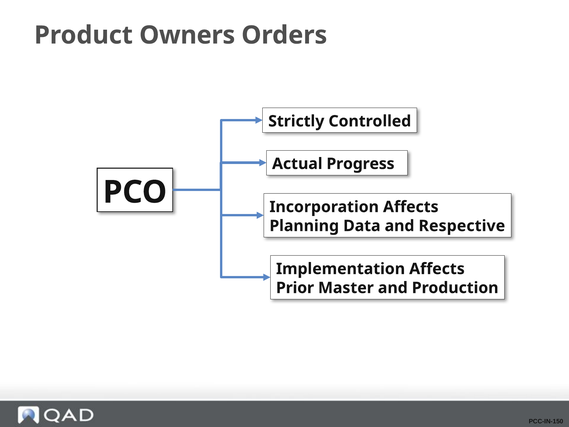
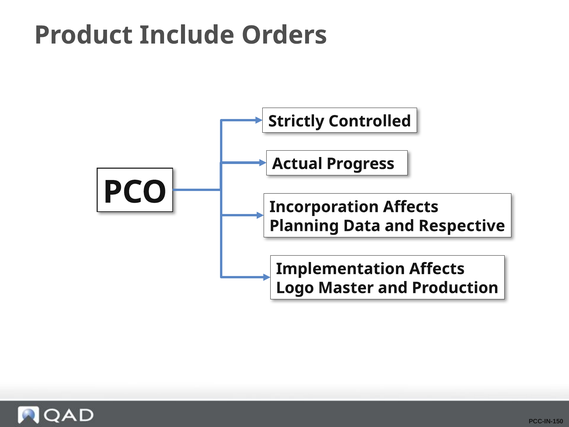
Owners: Owners -> Include (187, 35)
Prior: Prior -> Logo (295, 288)
